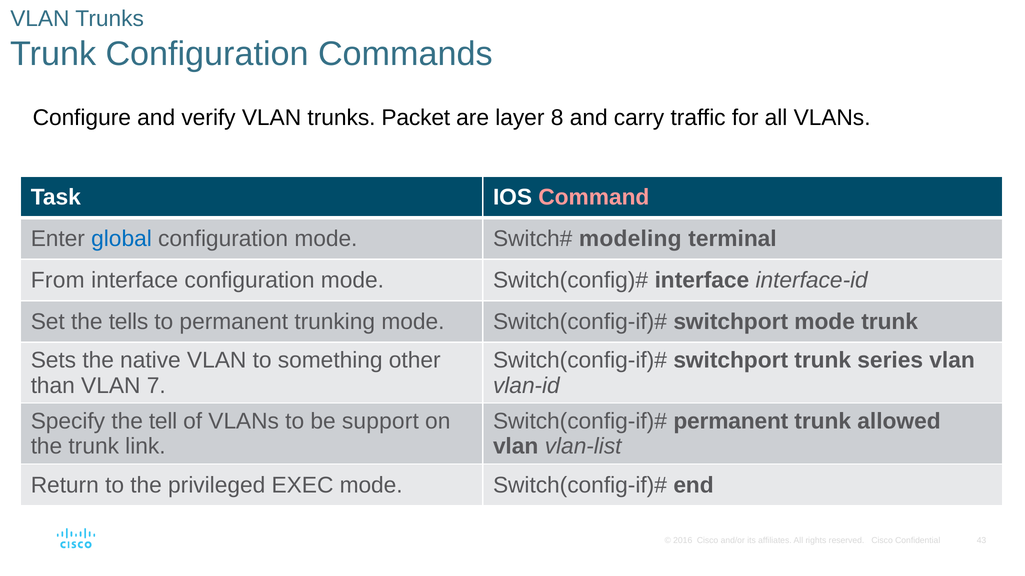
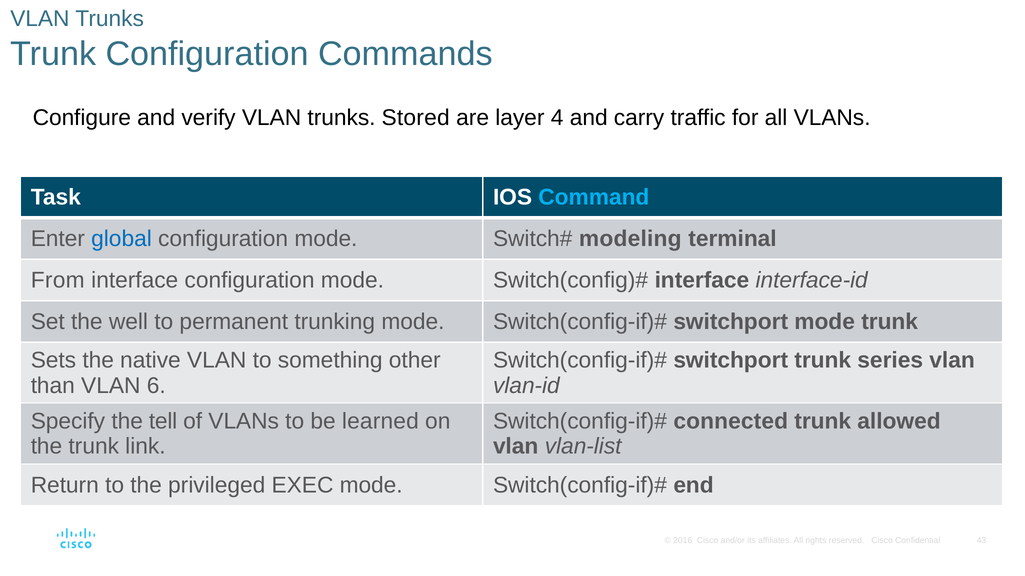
Packet: Packet -> Stored (416, 118)
8: 8 -> 4 (557, 118)
Command colour: pink -> light blue (594, 197)
tells: tells -> well (128, 322)
7: 7 -> 6 (156, 386)
support: support -> learned (380, 422)
permanent: permanent -> connected (731, 422)
